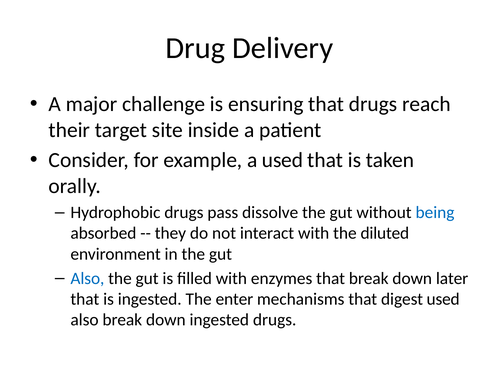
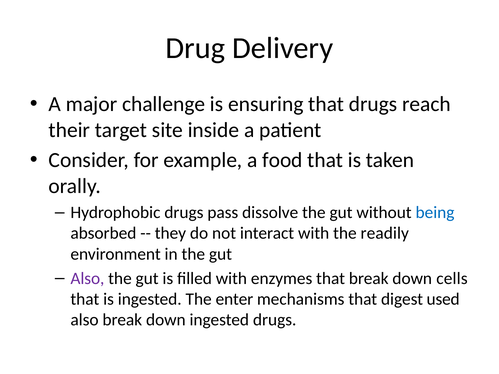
a used: used -> food (282, 160)
diluted: diluted -> readily (385, 233)
Also colour: blue -> purple (87, 279)
later: later -> cells (452, 279)
